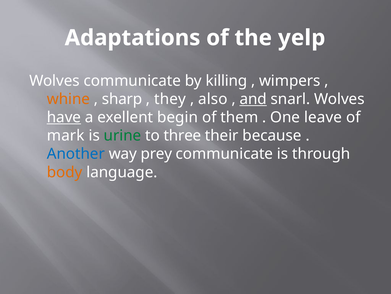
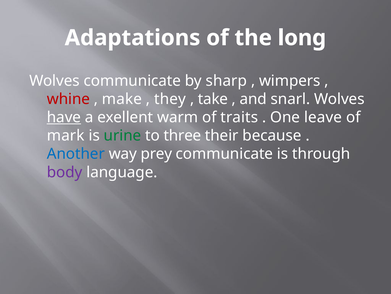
yelp: yelp -> long (302, 38)
killing: killing -> sharp (226, 81)
whine colour: orange -> red (68, 99)
sharp: sharp -> make (122, 99)
also: also -> take (213, 99)
and underline: present -> none (253, 99)
begin: begin -> warm (178, 117)
them: them -> traits (239, 117)
body colour: orange -> purple (65, 172)
